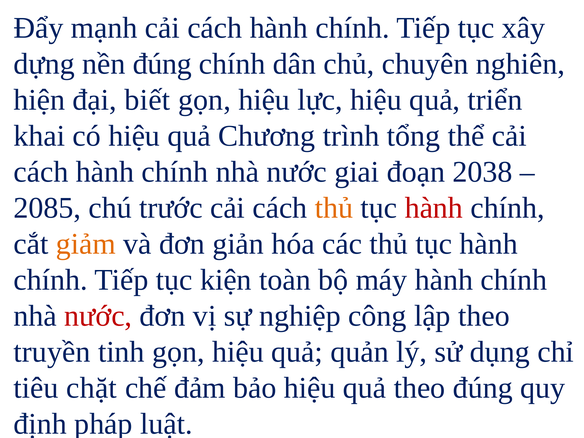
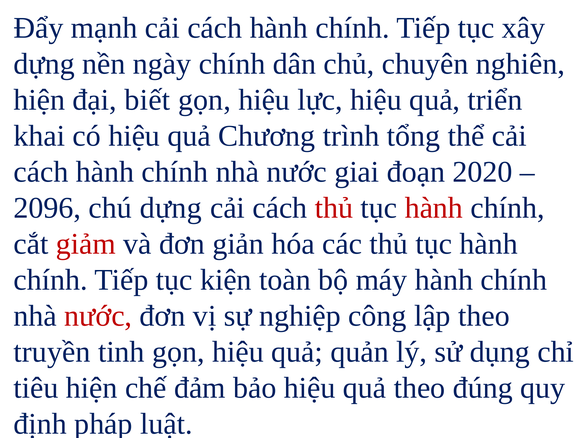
nền đúng: đúng -> ngày (162, 64)
2038: 2038 -> 2020 (483, 172)
2085: 2085 -> 2096 (47, 208)
chú trước: trước -> dựng (171, 208)
thủ colour: orange -> red (334, 208)
giảm colour: orange -> red (86, 244)
tiêu chặt: chặt -> hiện (92, 388)
